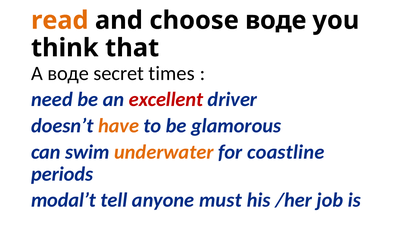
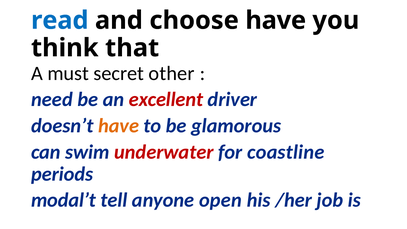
read colour: orange -> blue (60, 20)
choose воде: воде -> have (276, 20)
A воде: воде -> must (68, 73)
times: times -> other (172, 73)
underwater colour: orange -> red (164, 152)
must: must -> open (220, 200)
